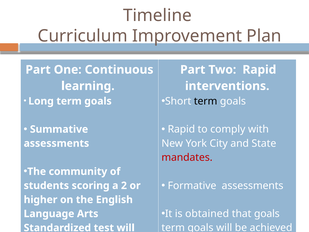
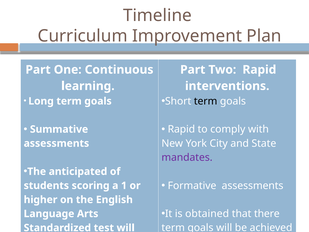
mandates colour: red -> purple (187, 157)
community: community -> anticipated (78, 171)
2: 2 -> 1 (124, 185)
that goals: goals -> there (267, 214)
